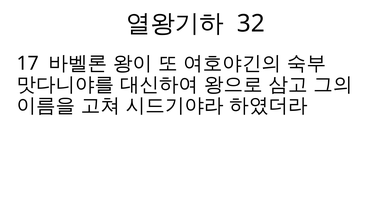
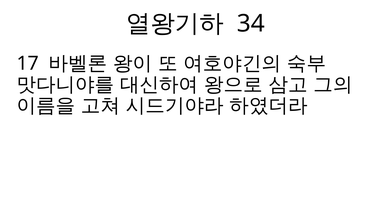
32: 32 -> 34 (251, 24)
